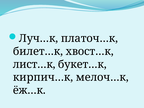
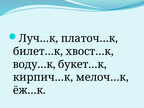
лист…к: лист…к -> воду…к (34, 64)
